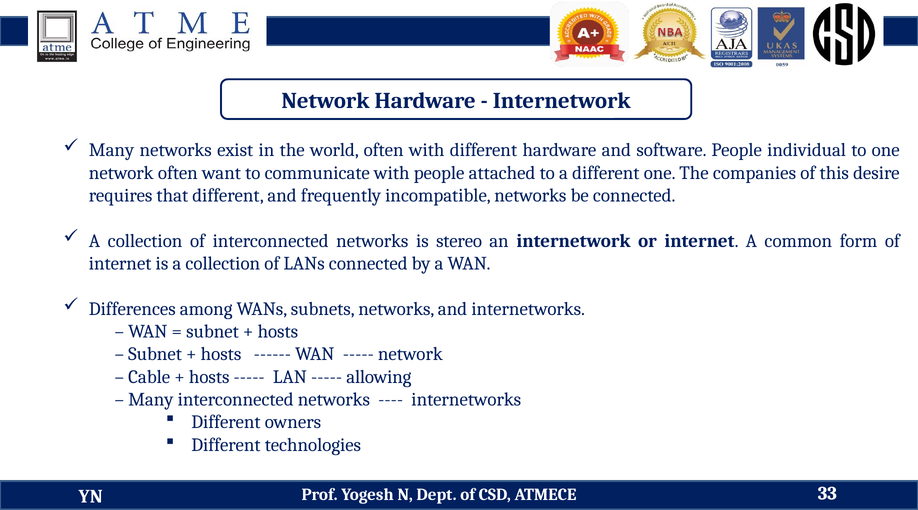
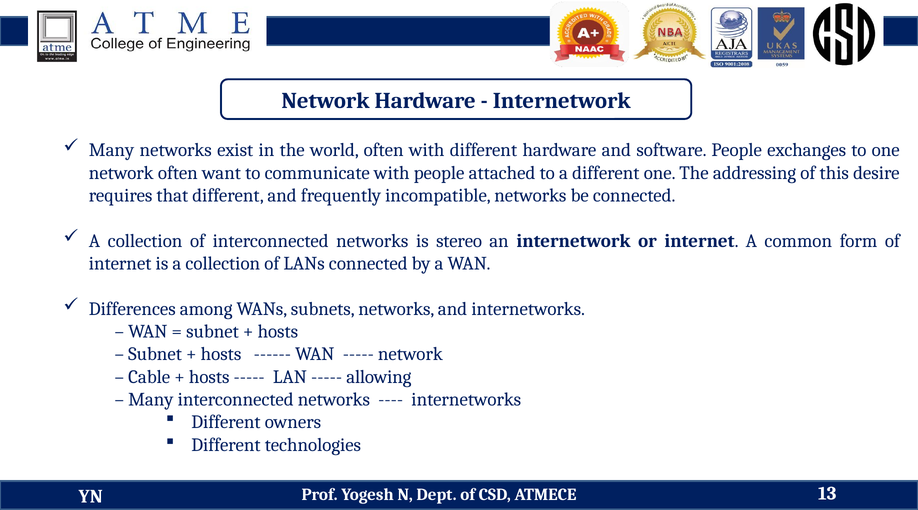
individual: individual -> exchanges (807, 150)
companies: companies -> addressing (755, 173)
33: 33 -> 13 (827, 494)
